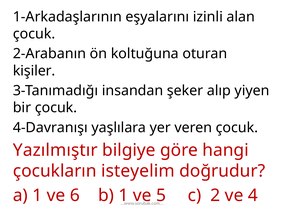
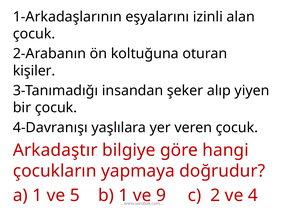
Yazılmıştır: Yazılmıştır -> Arkadaştır (55, 150)
isteyelim: isteyelim -> yapmaya (138, 171)
6: 6 -> 5 (75, 195)
5: 5 -> 9 (161, 195)
